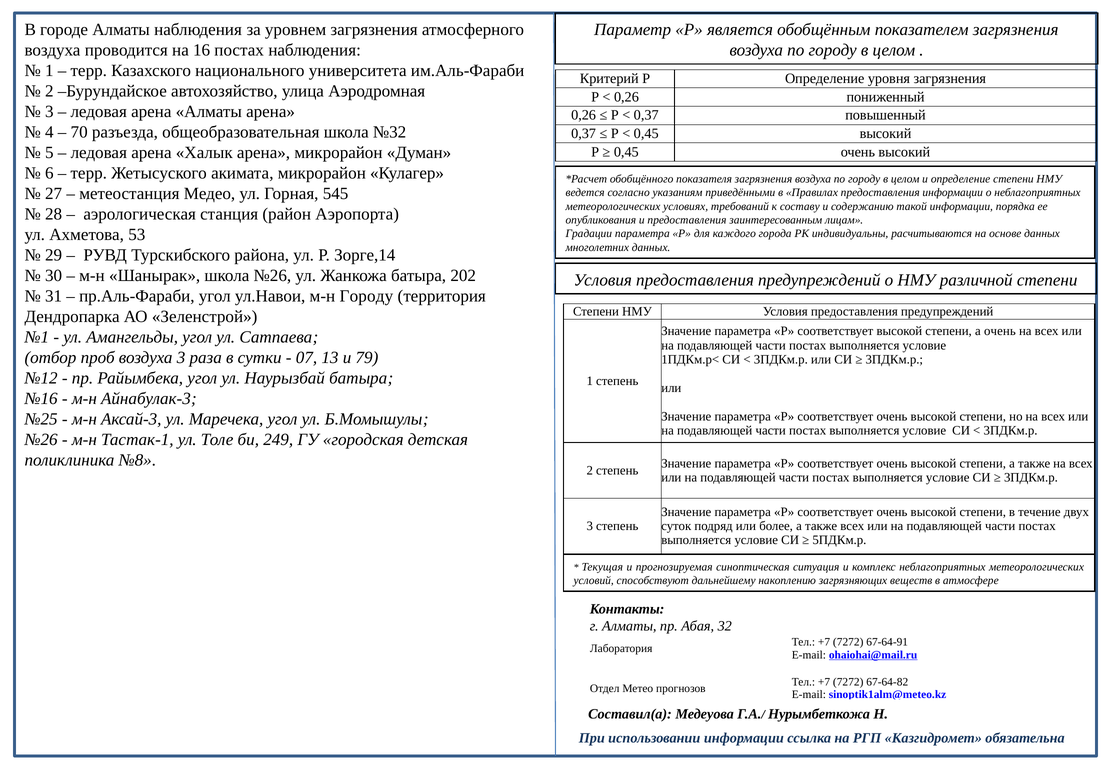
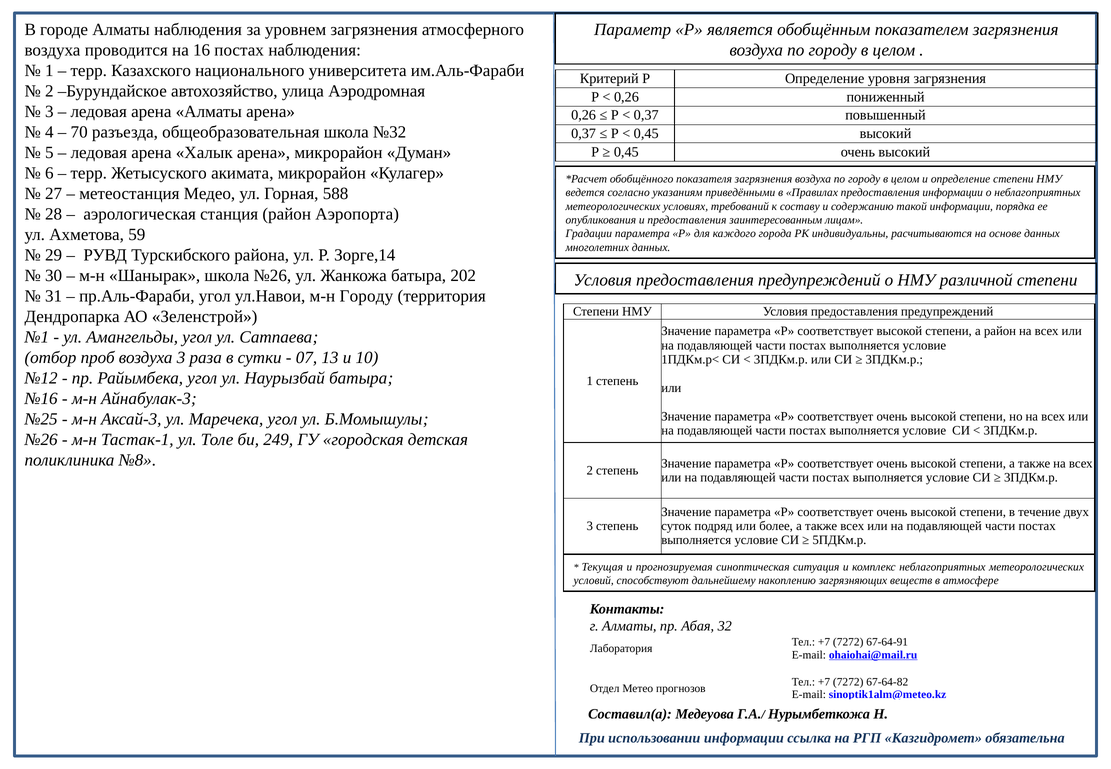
545: 545 -> 588 (336, 194)
53: 53 -> 59 (137, 235)
а очень: очень -> район (1000, 331)
79: 79 -> 10 (367, 358)
